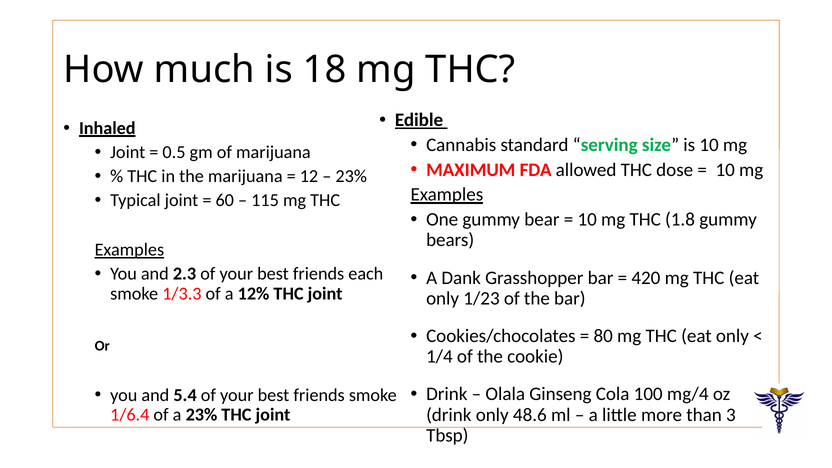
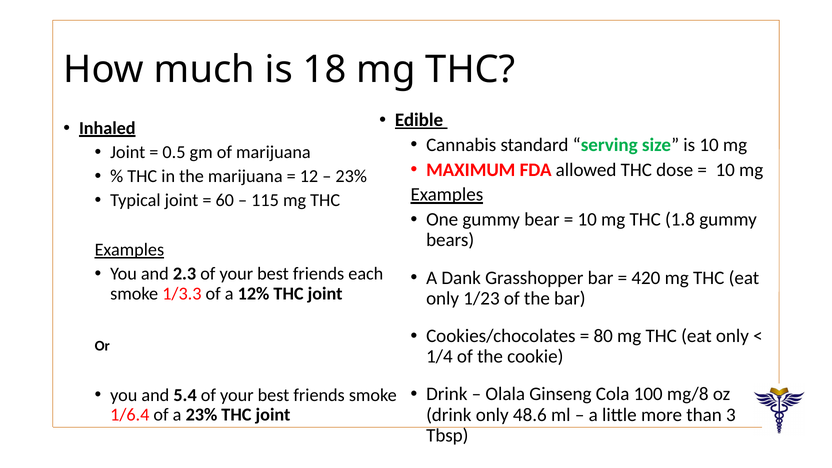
mg/4: mg/4 -> mg/8 (688, 394)
